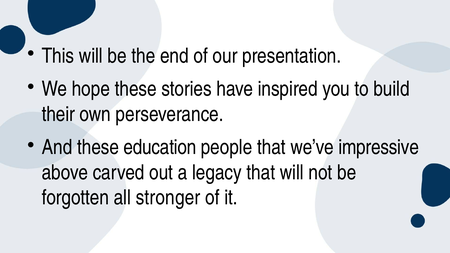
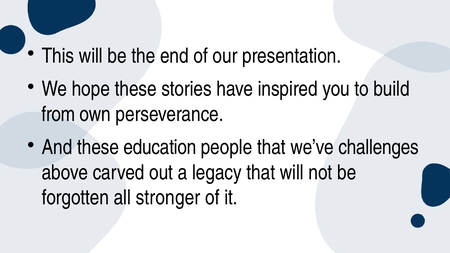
their: their -> from (58, 114)
impressive: impressive -> challenges (379, 147)
